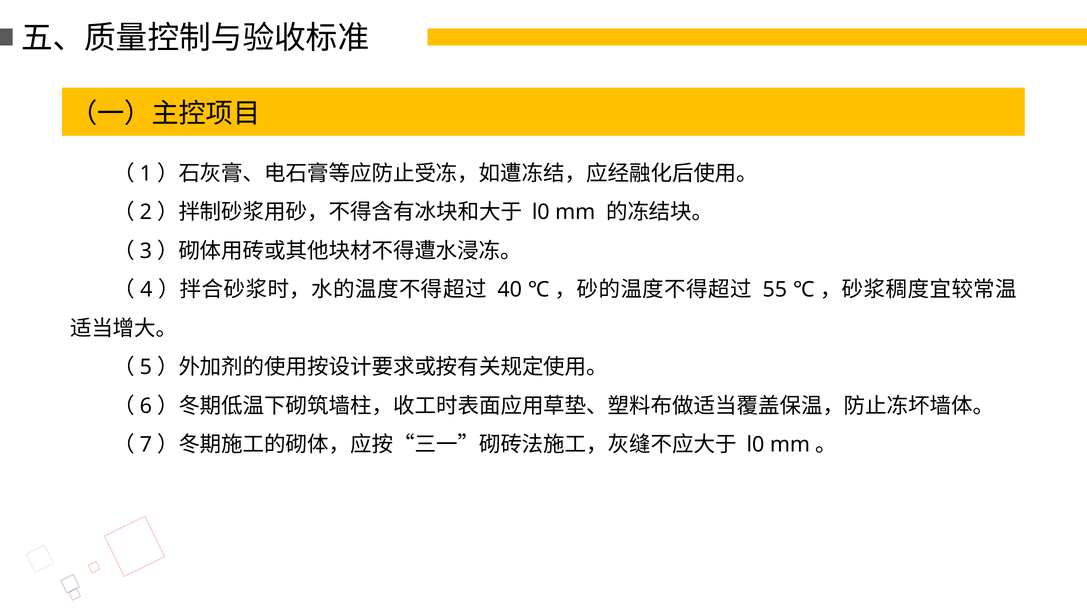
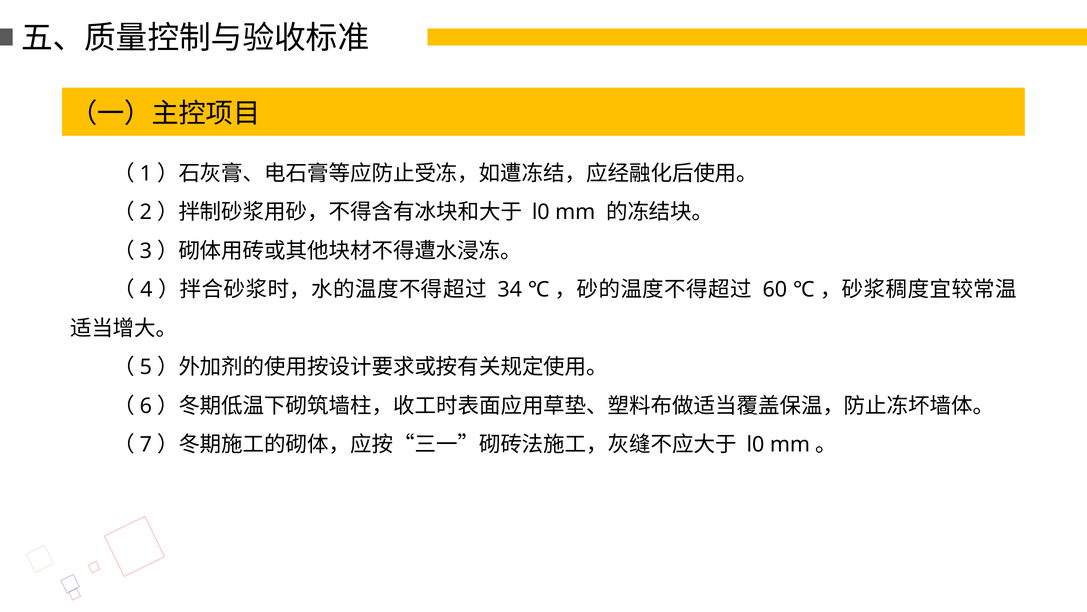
40: 40 -> 34 (510, 290)
55: 55 -> 60 (775, 290)
